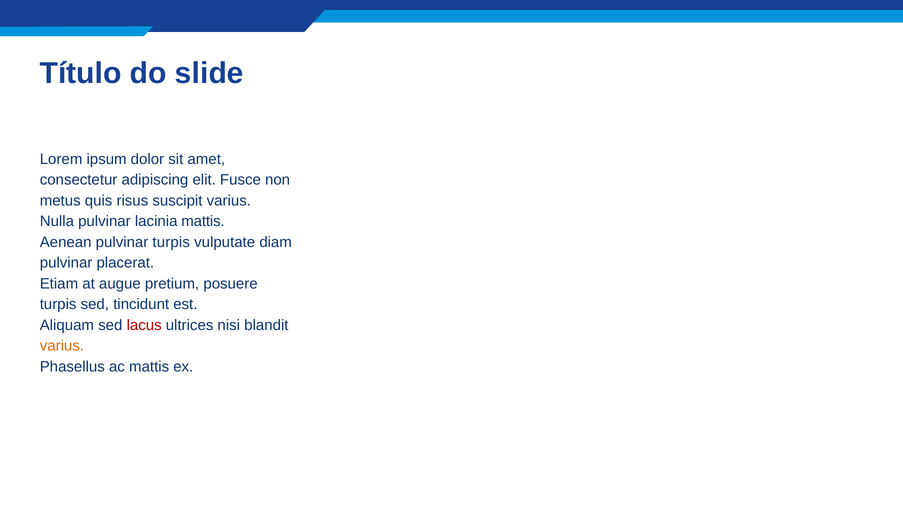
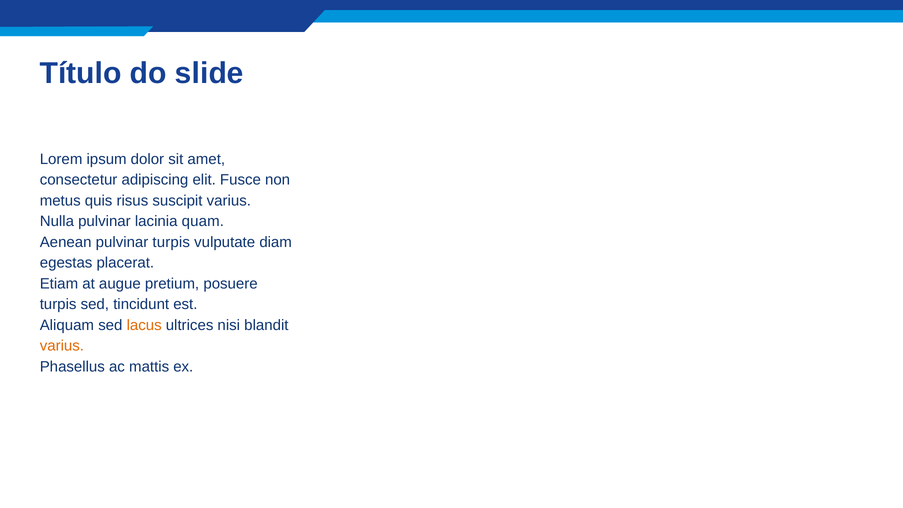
lacinia mattis: mattis -> quam (203, 221)
pulvinar: pulvinar -> egestas (66, 263)
lacus colour: red -> orange (144, 325)
